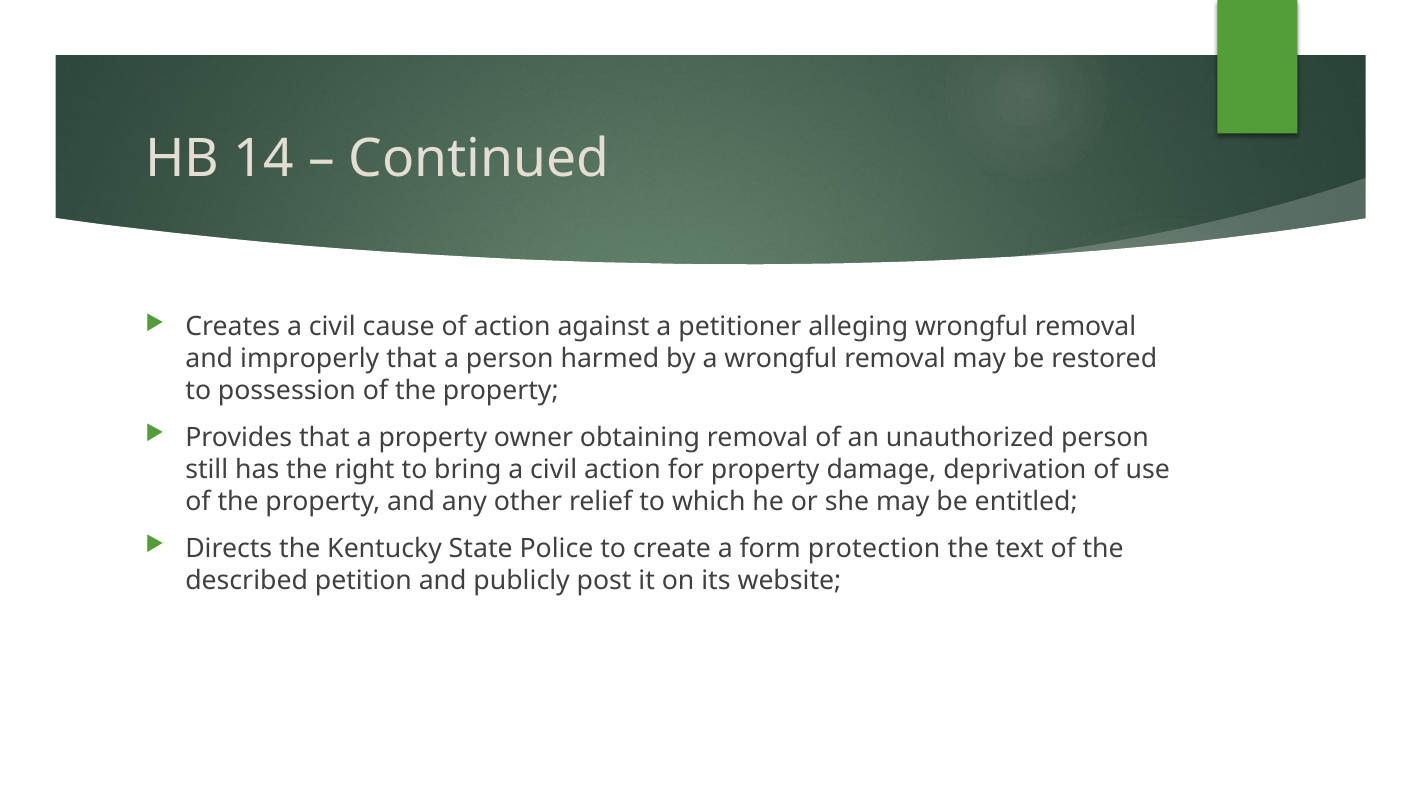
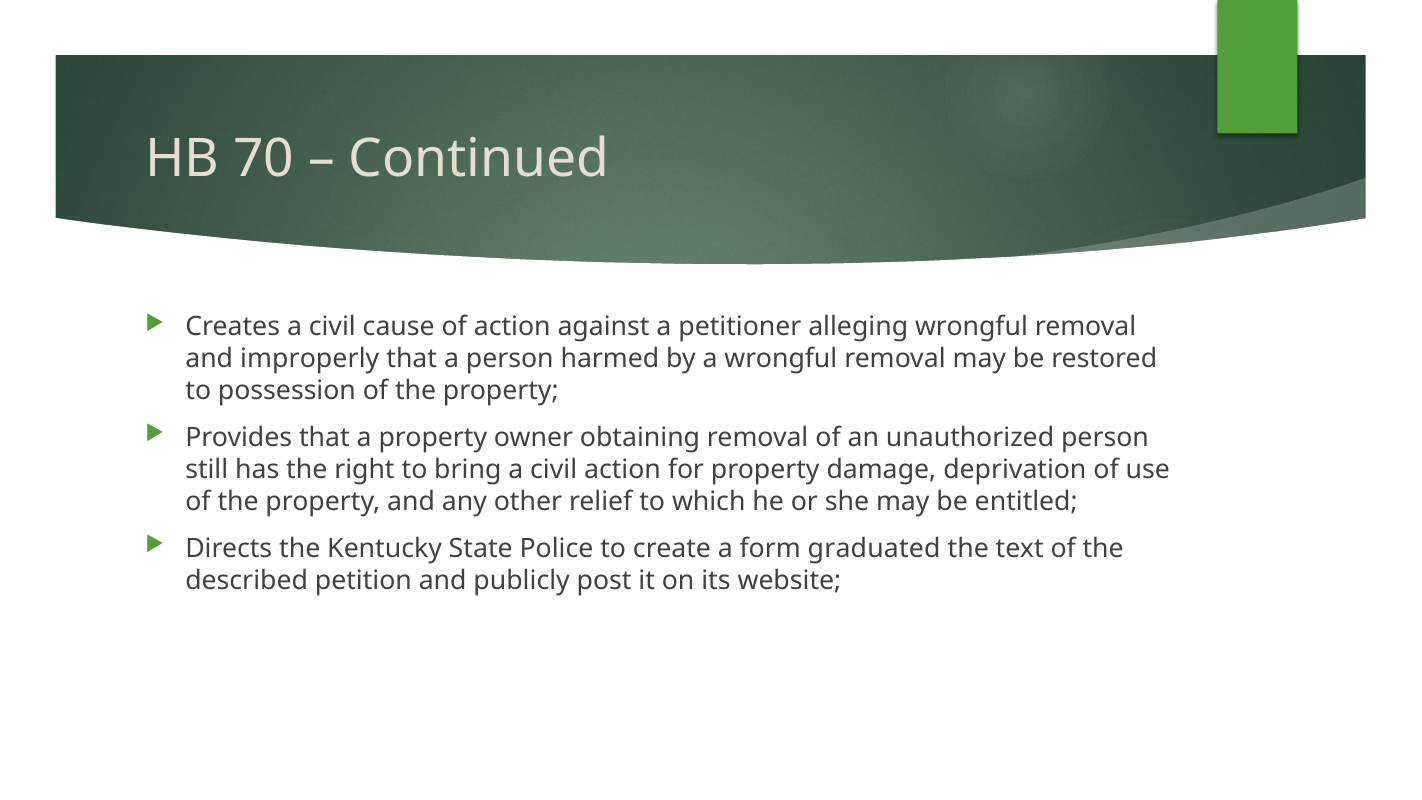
14: 14 -> 70 (264, 158)
protection: protection -> graduated (874, 548)
